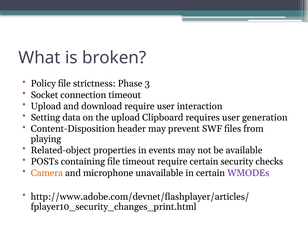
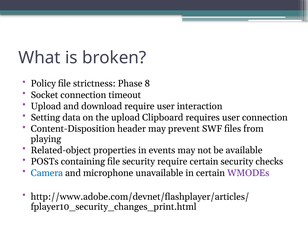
3: 3 -> 8 (147, 84)
user generation: generation -> connection (265, 118)
file timeout: timeout -> security (139, 162)
Camera colour: orange -> blue (47, 173)
